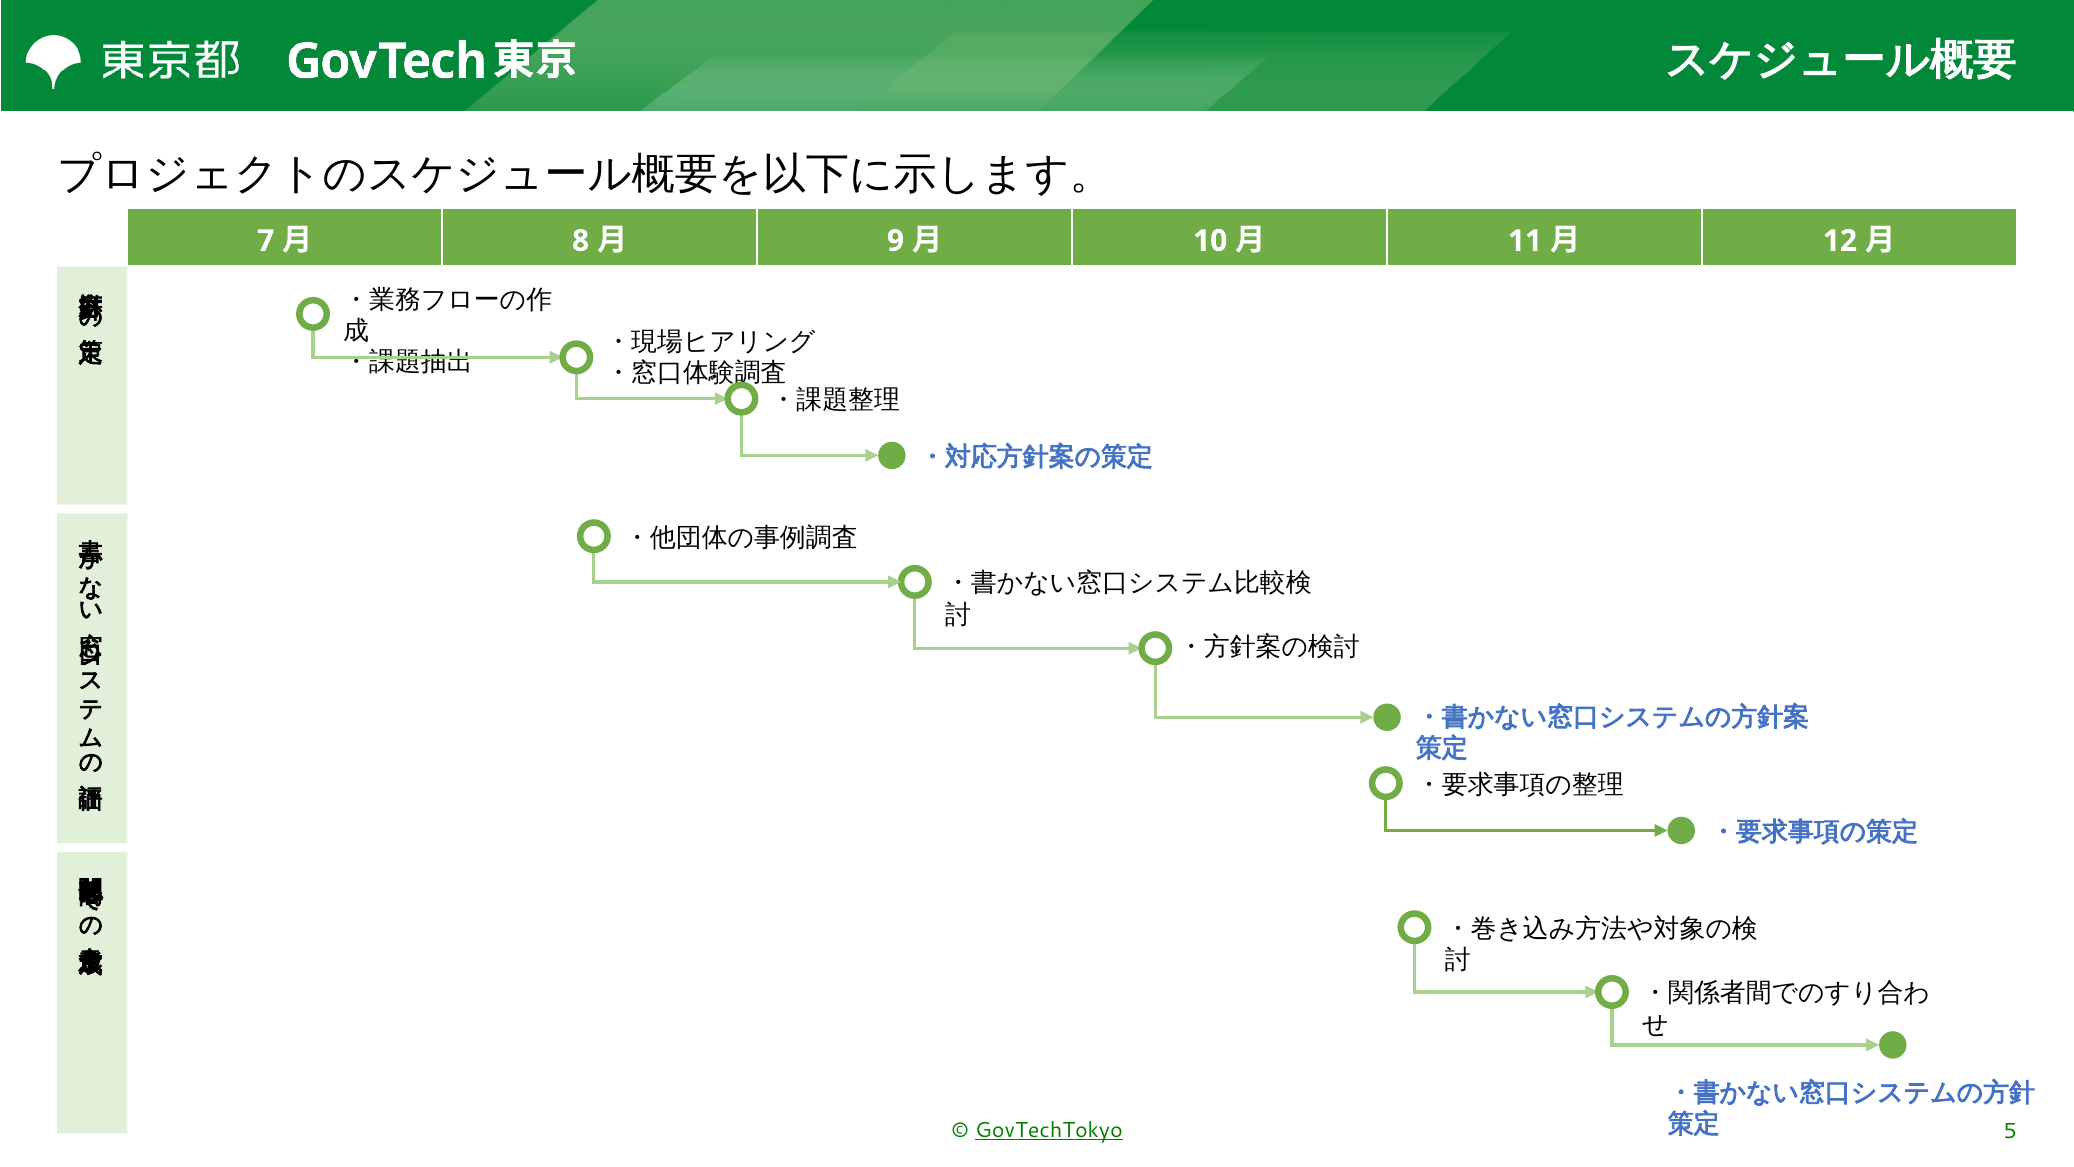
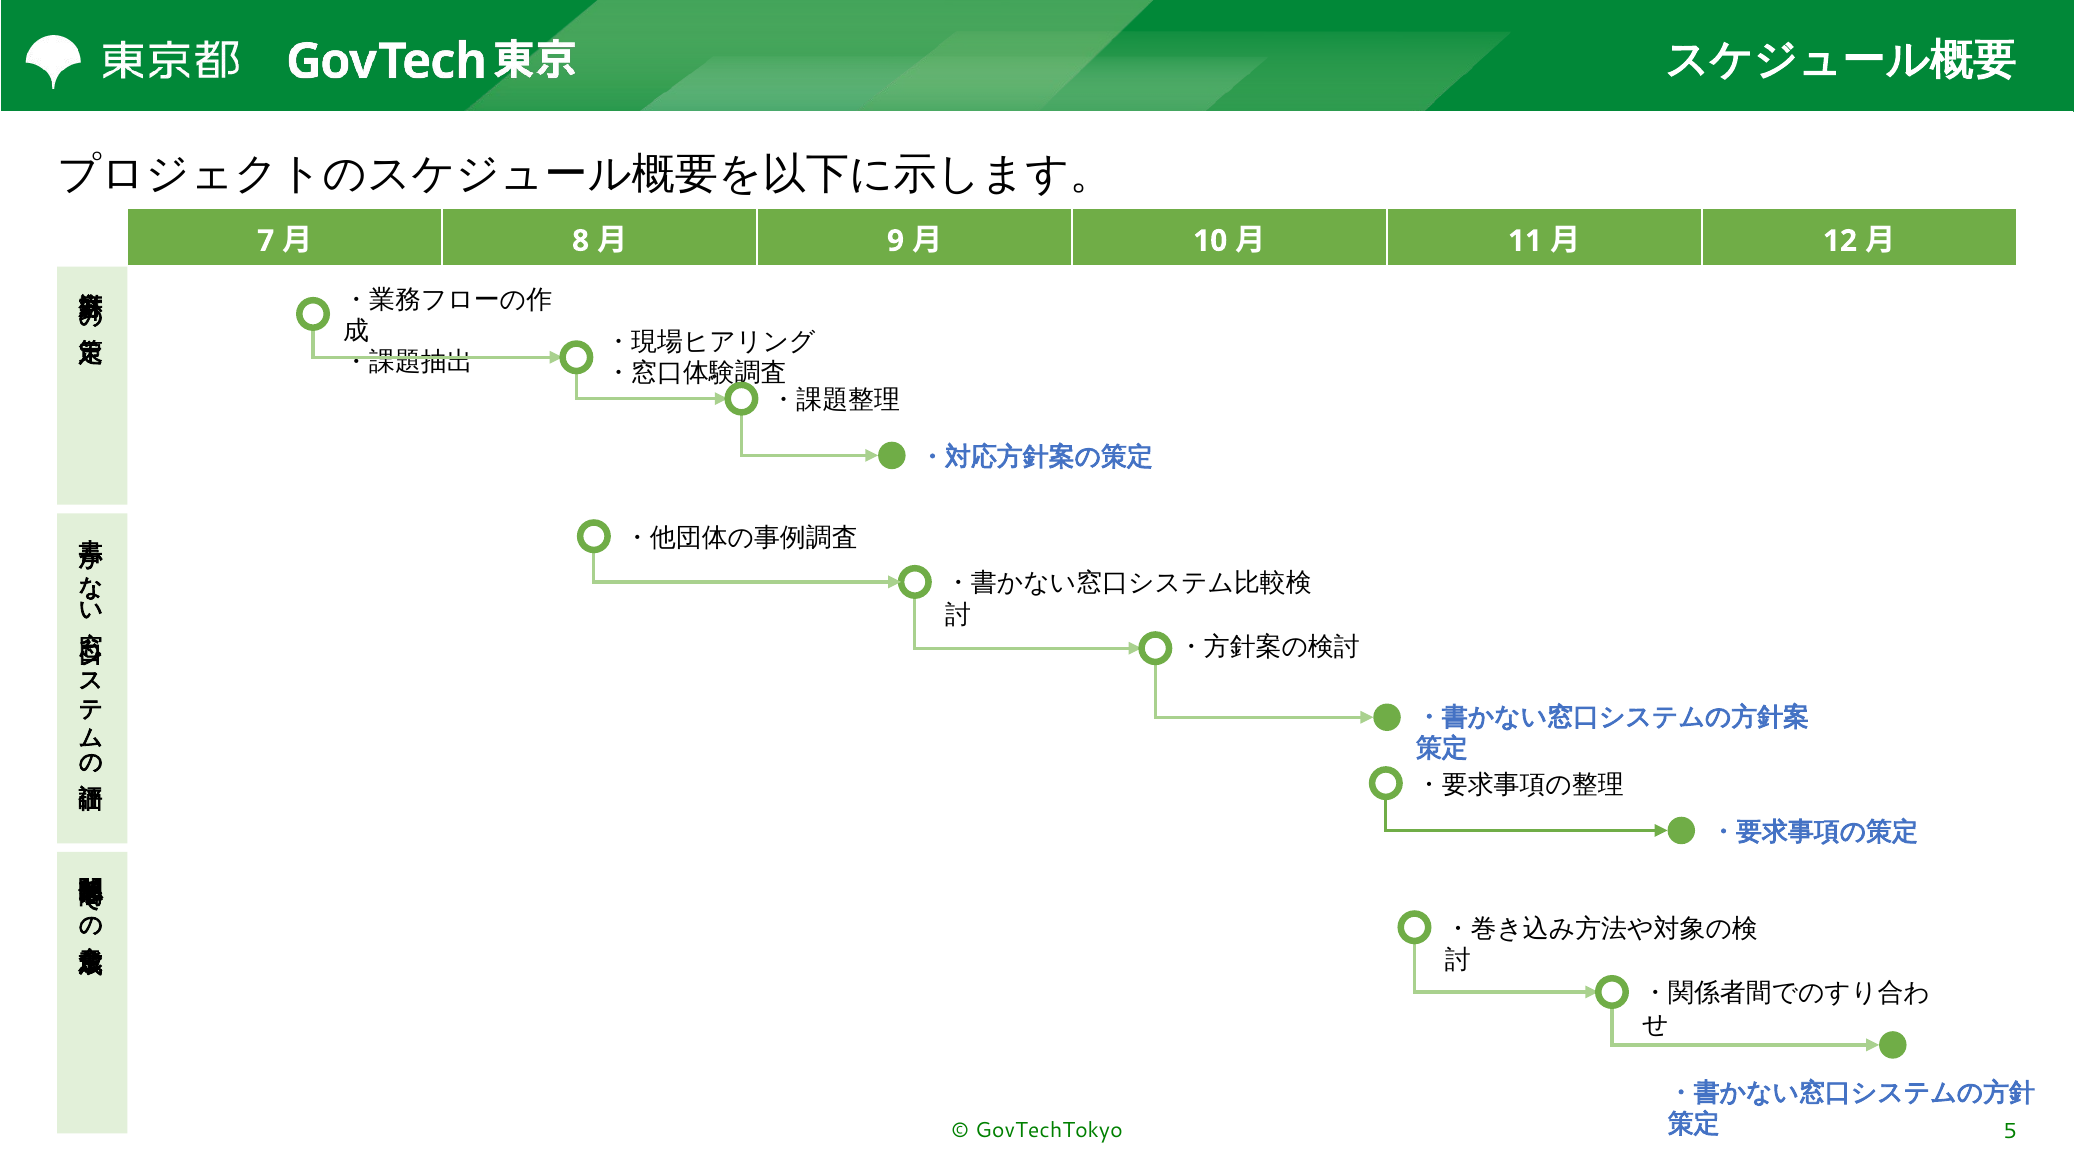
GovTechTokyo underline: present -> none (1049, 1130)
